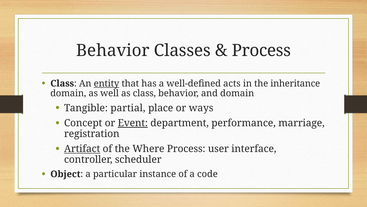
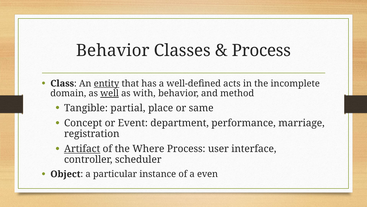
inheritance: inheritance -> incomplete (295, 83)
well underline: none -> present (110, 93)
as class: class -> with (144, 93)
and domain: domain -> method (237, 93)
ways: ways -> same (201, 108)
Event underline: present -> none (133, 123)
code: code -> even (208, 174)
